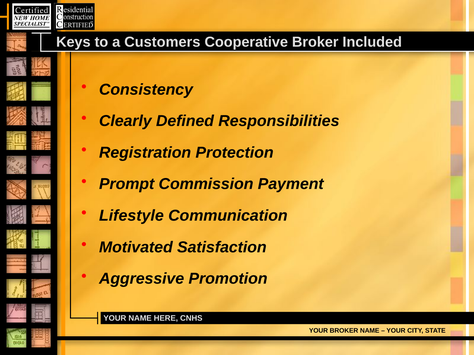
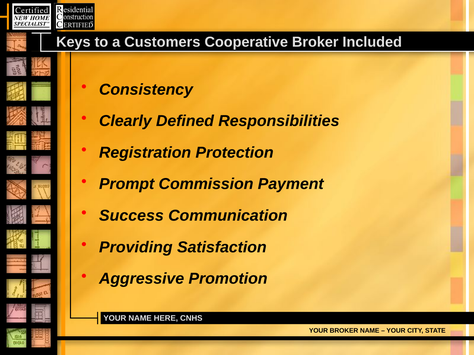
Lifestyle: Lifestyle -> Success (131, 216)
Motivated: Motivated -> Providing (136, 248)
